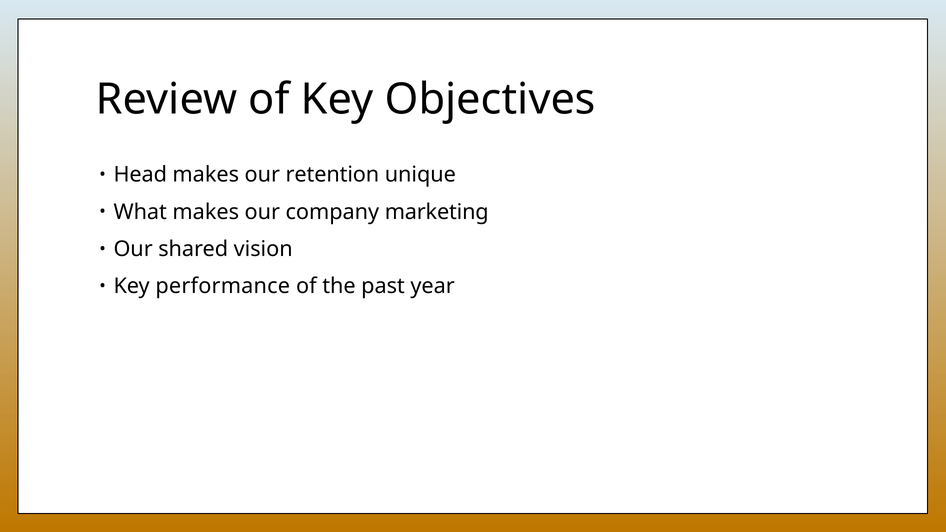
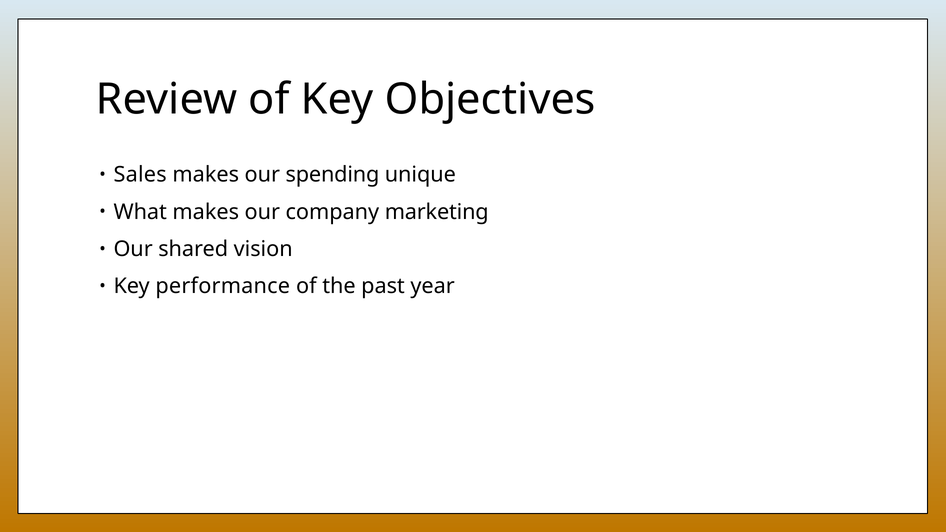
Head: Head -> Sales (140, 175)
retention: retention -> spending (332, 175)
